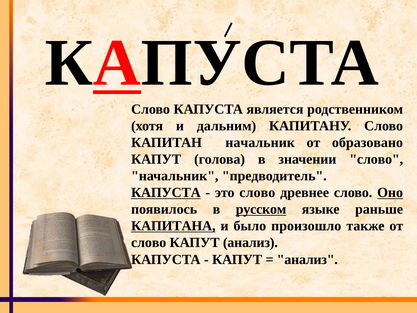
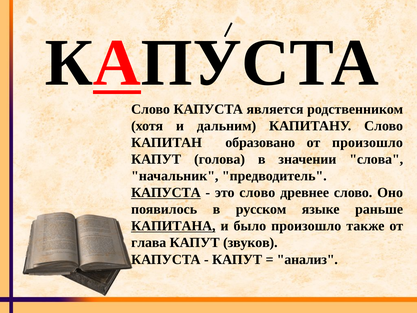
КАПИТАН начальник: начальник -> образовано (260, 142)
от образовано: образовано -> произошло (367, 142)
значении слово: слово -> слова (376, 159)
Оно underline: present -> none (390, 192)
русском underline: present -> none (261, 209)
слово: слово -> глава (149, 243)
КАПУТ анализ: анализ -> звуков (250, 243)
